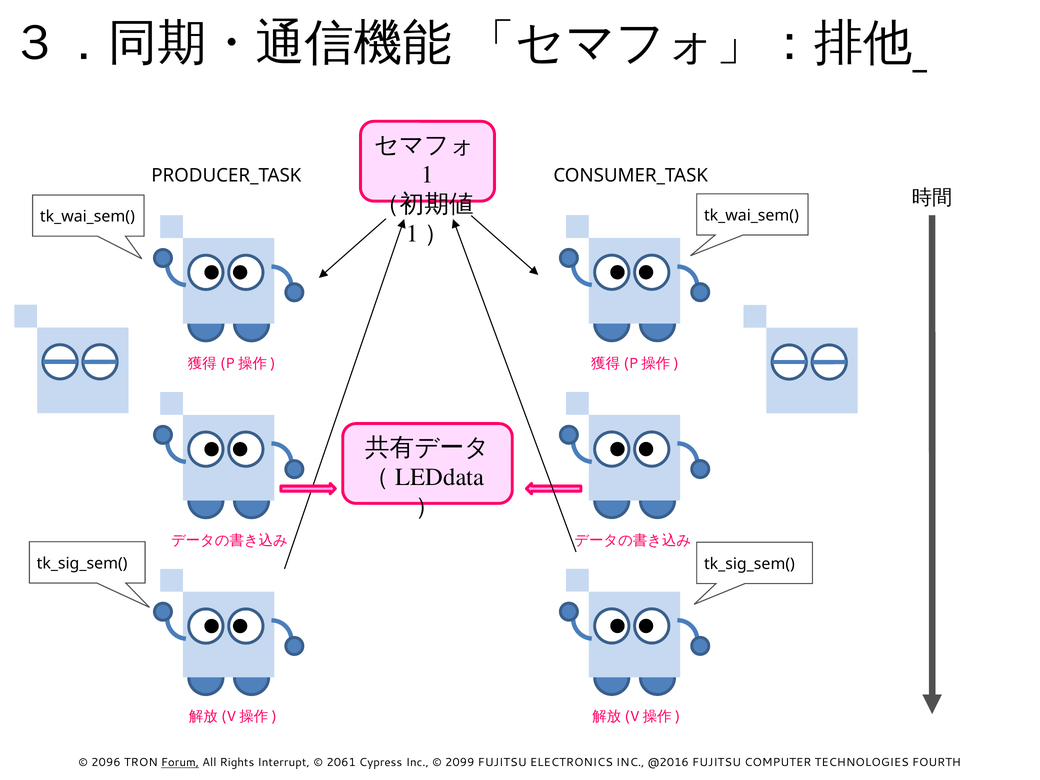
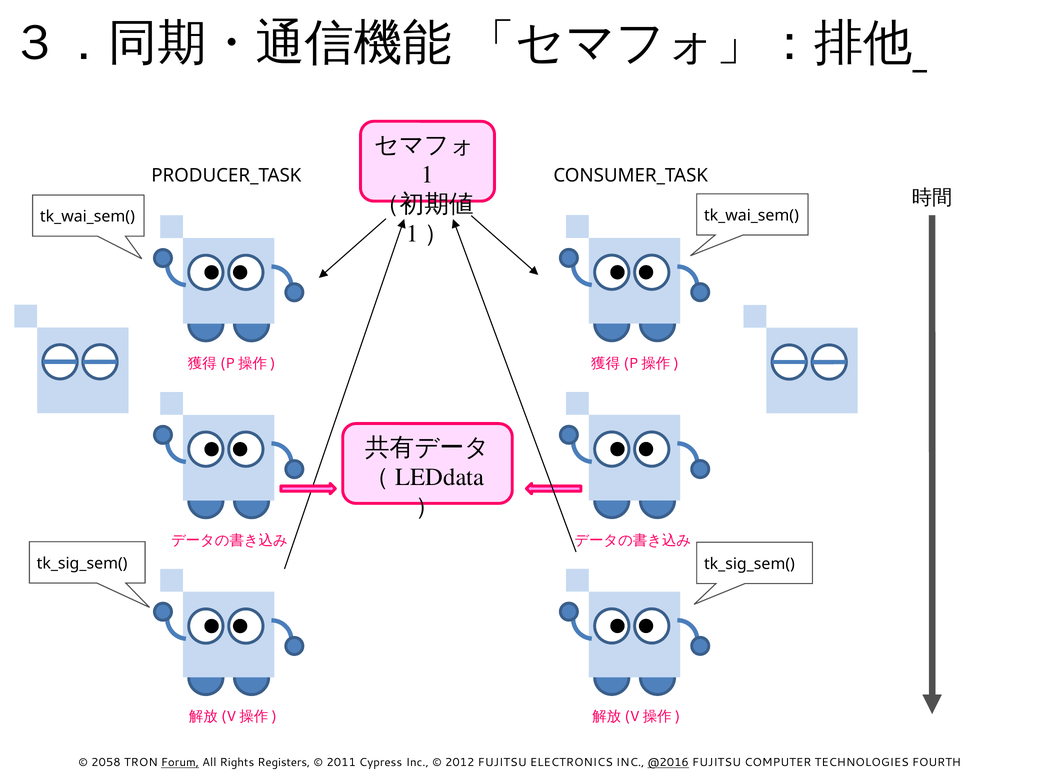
2096: 2096 -> 2058 (106, 763)
Interrupt: Interrupt -> Registers (284, 763)
2061: 2061 -> 2011 (341, 763)
2099: 2099 -> 2012 (460, 763)
@2016 underline: none -> present (668, 763)
